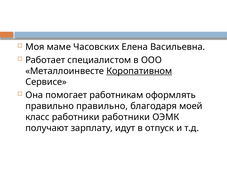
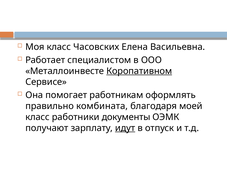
Моя маме: маме -> класс (59, 47)
правильно правильно: правильно -> комбината (102, 106)
работники работники: работники -> документы (126, 117)
идут underline: none -> present (125, 128)
